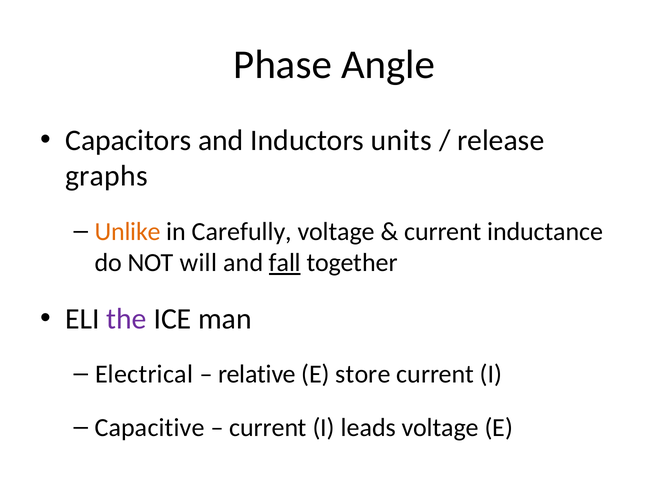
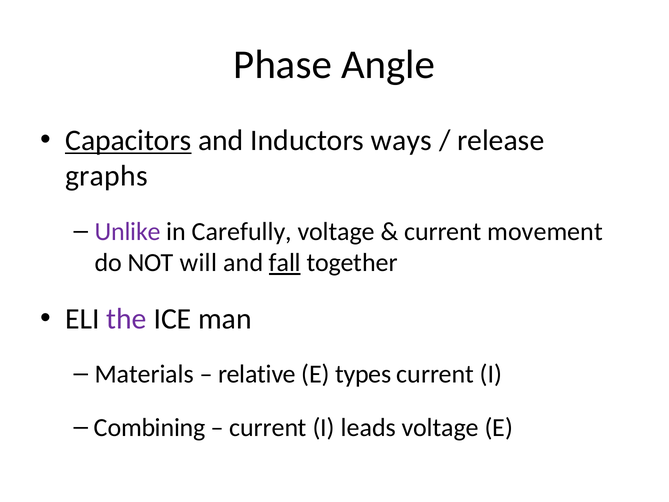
Capacitors underline: none -> present (128, 140)
units: units -> ways (401, 140)
Unlike colour: orange -> purple (128, 232)
inductance: inductance -> movement (545, 232)
Electrical: Electrical -> Materials (144, 374)
store: store -> types (363, 374)
Capacitive: Capacitive -> Combining (150, 428)
